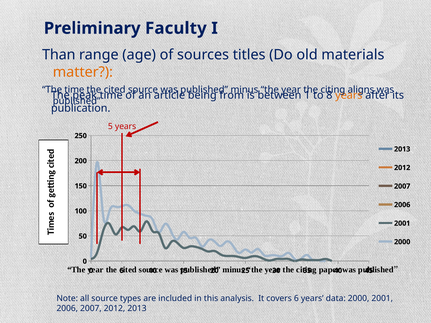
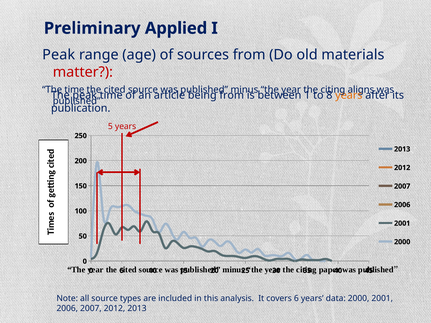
Faculty: Faculty -> Applied (176, 28)
Than: Than -> Peak (59, 55)
sources titles: titles -> from (249, 55)
matter colour: orange -> red (83, 72)
